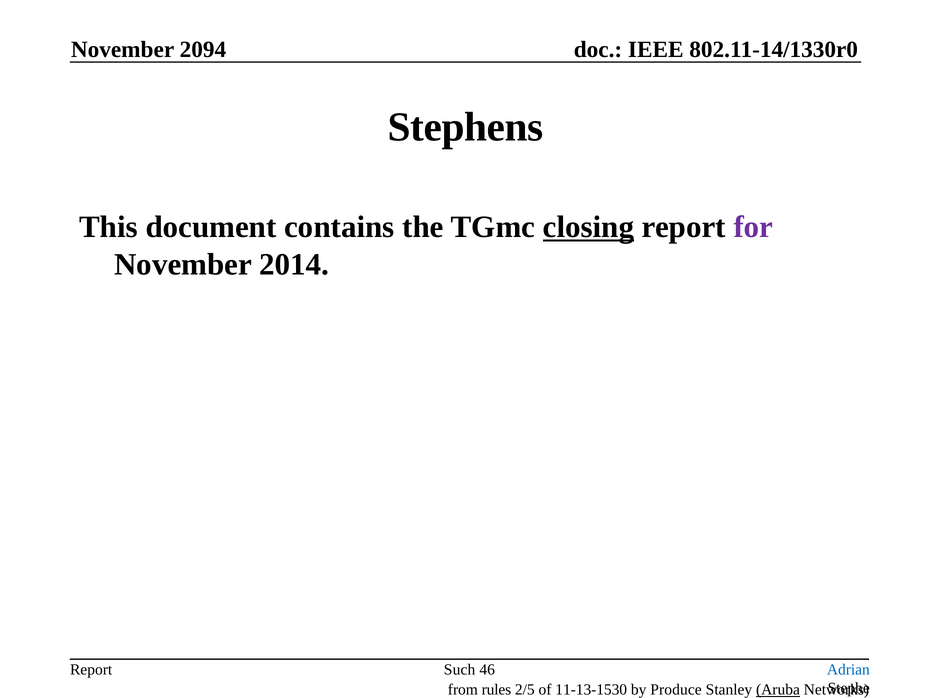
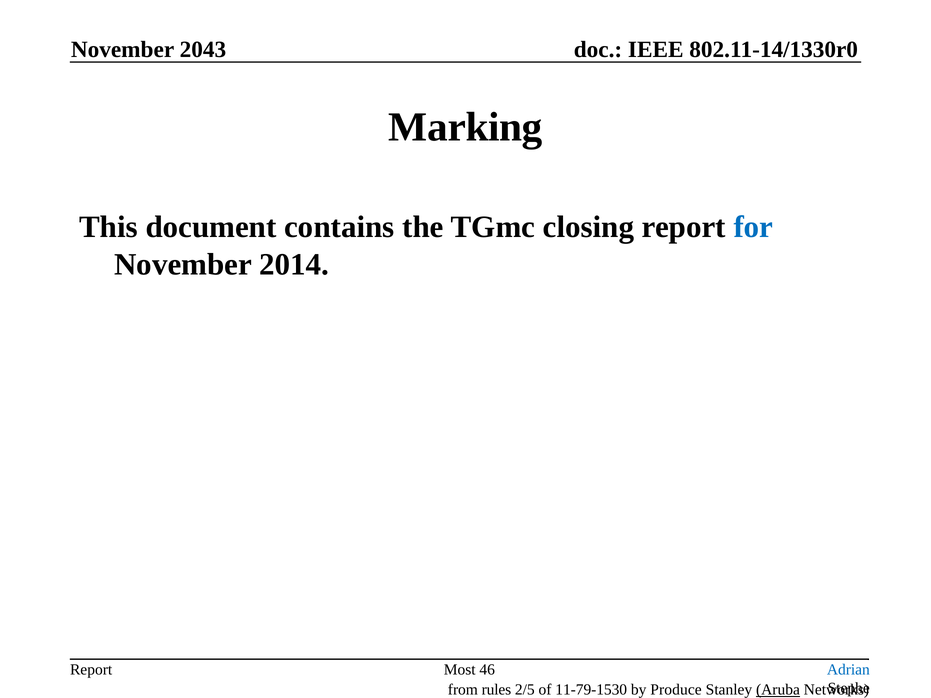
2094: 2094 -> 2043 (203, 50)
Stephens: Stephens -> Marking (466, 127)
closing underline: present -> none (589, 227)
for colour: purple -> blue (753, 227)
Such: Such -> Most (460, 670)
11-13-1530: 11-13-1530 -> 11-79-1530 (591, 690)
